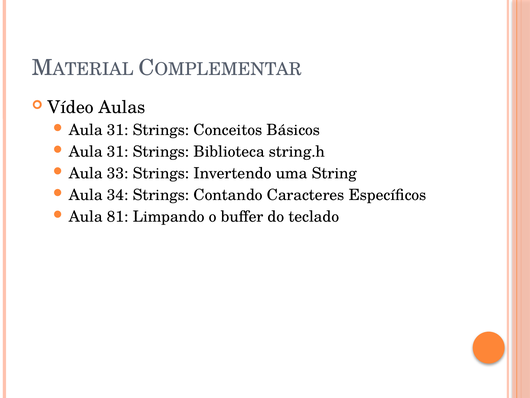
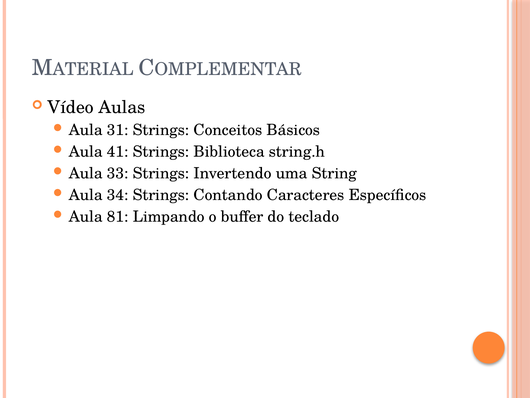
31: 31 -> 41 (118, 152)
